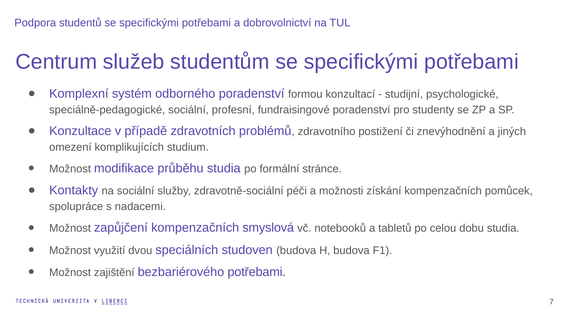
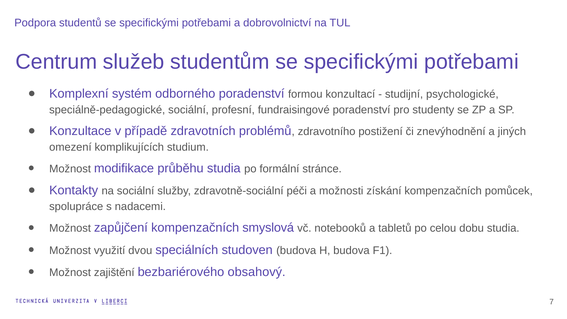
bezbariérového potřebami: potřebami -> obsahový (257, 272)
